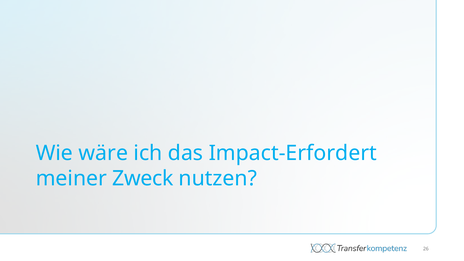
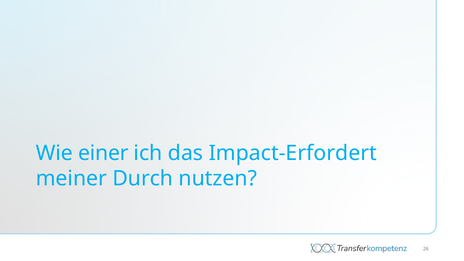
wäre: wäre -> einer (103, 153)
Zweck: Zweck -> Durch (143, 179)
